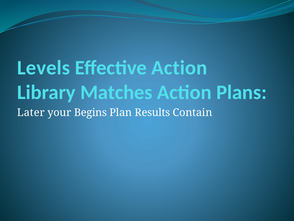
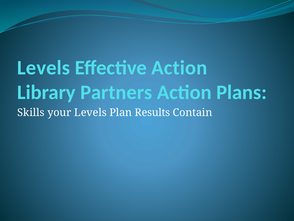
Matches: Matches -> Partners (116, 92)
Later: Later -> Skills (31, 112)
your Begins: Begins -> Levels (90, 112)
